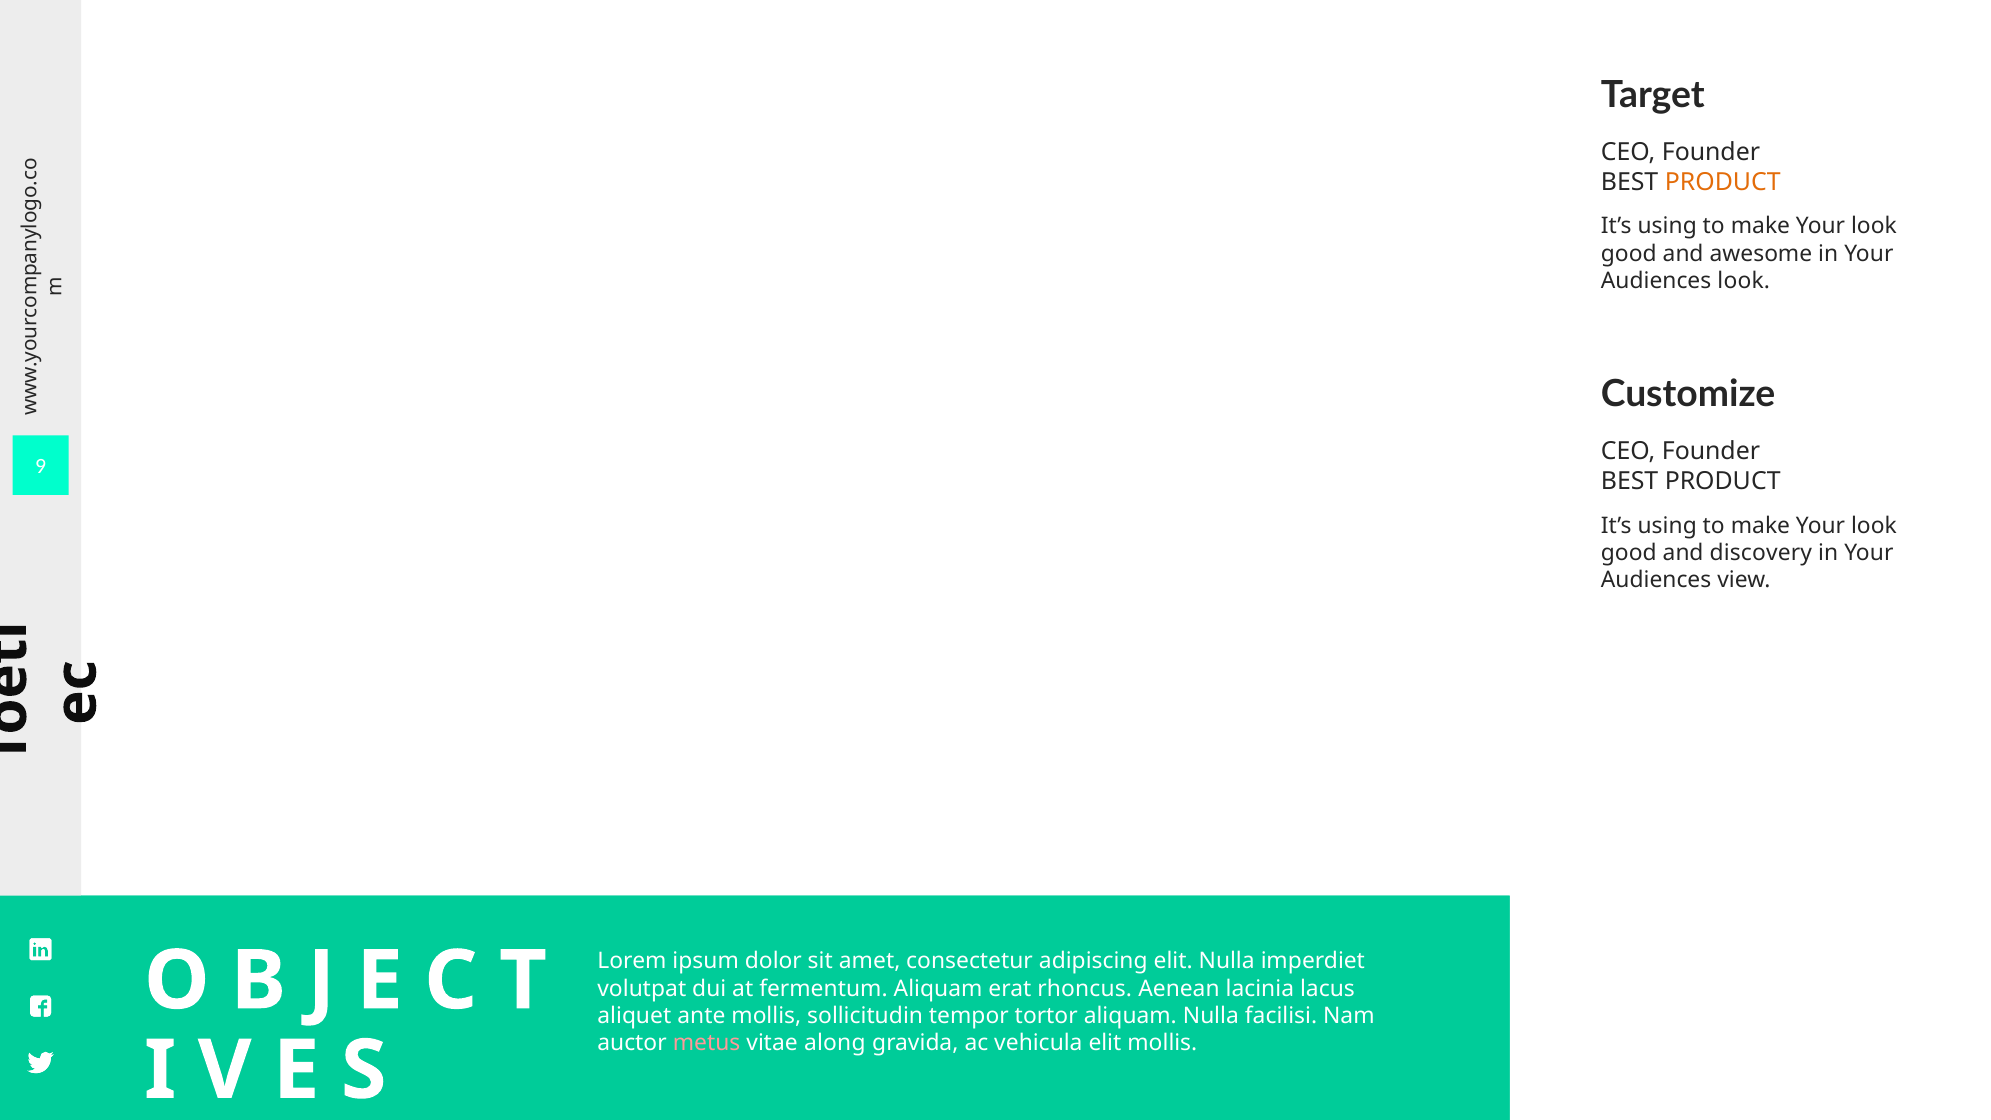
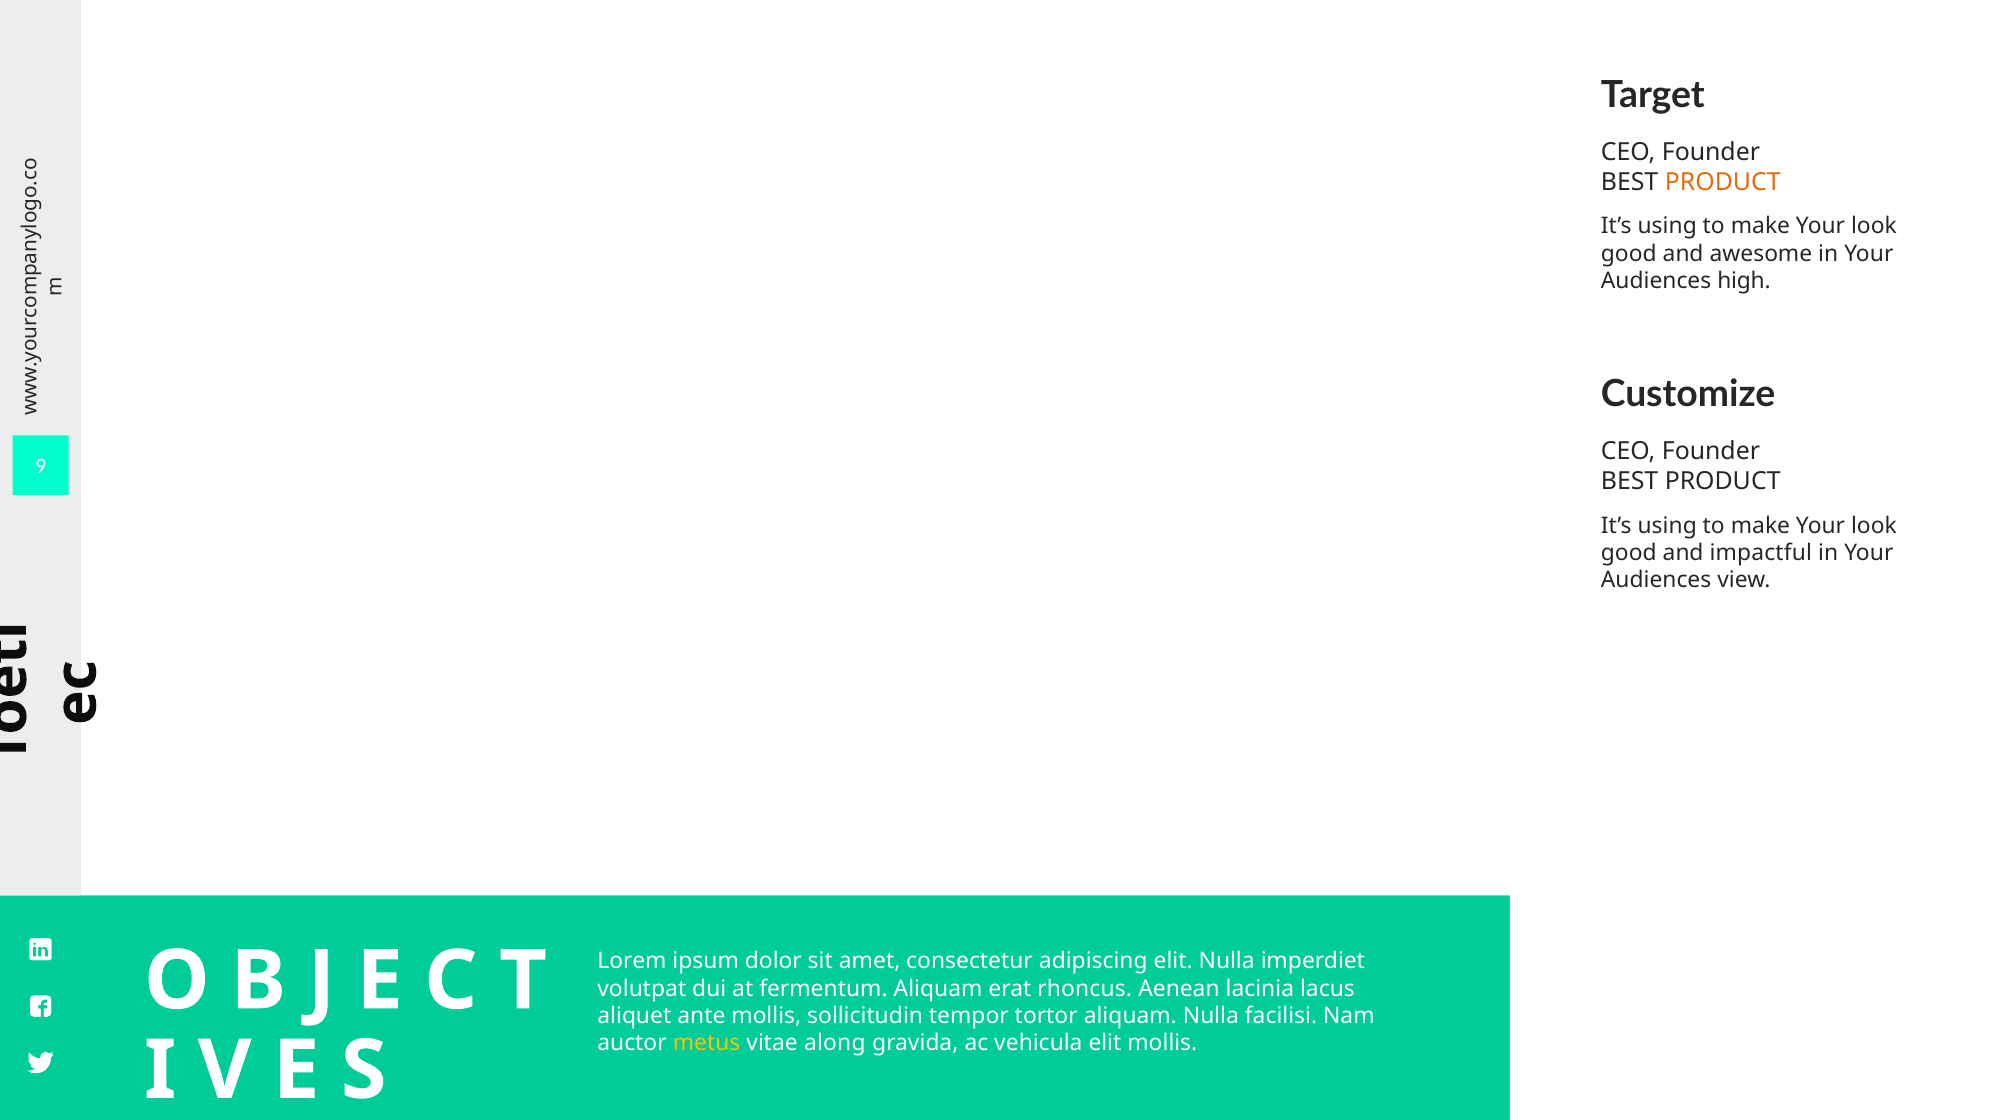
Audiences look: look -> high (1744, 281)
discovery: discovery -> impactful (1761, 553)
metus colour: pink -> yellow (707, 1043)
